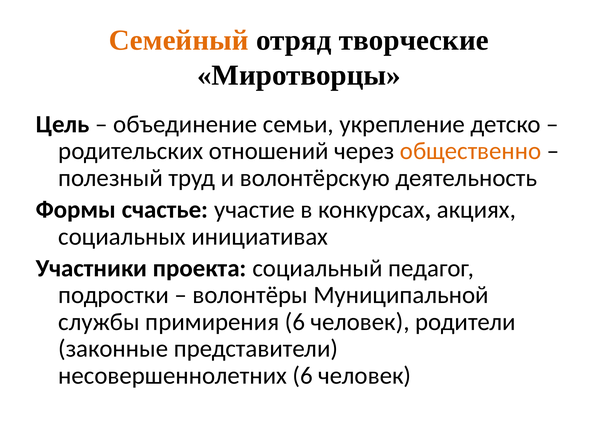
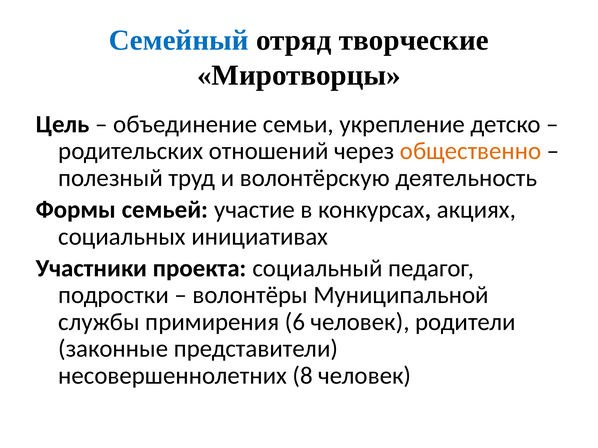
Семейный colour: orange -> blue (179, 40)
счастье: счастье -> семьей (165, 210)
несовершеннолетних 6: 6 -> 8 (303, 376)
